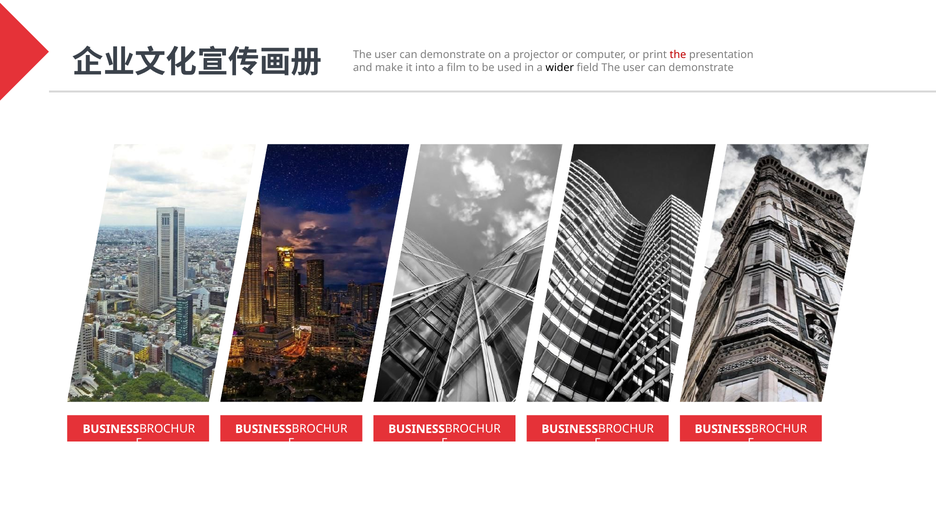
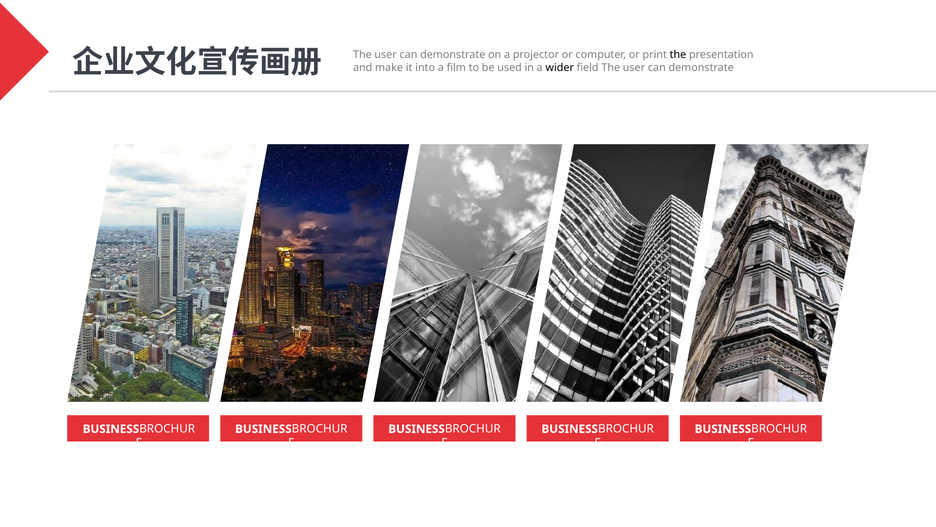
the colour: red -> black (678, 55)
